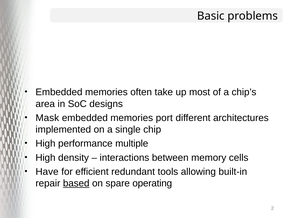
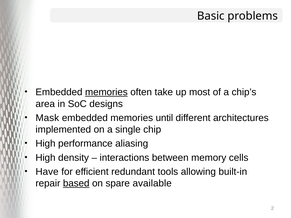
memories underline: none -> present (106, 92)
port: port -> until (164, 118)
multiple: multiple -> aliasing (132, 144)
operating: operating -> available (152, 183)
